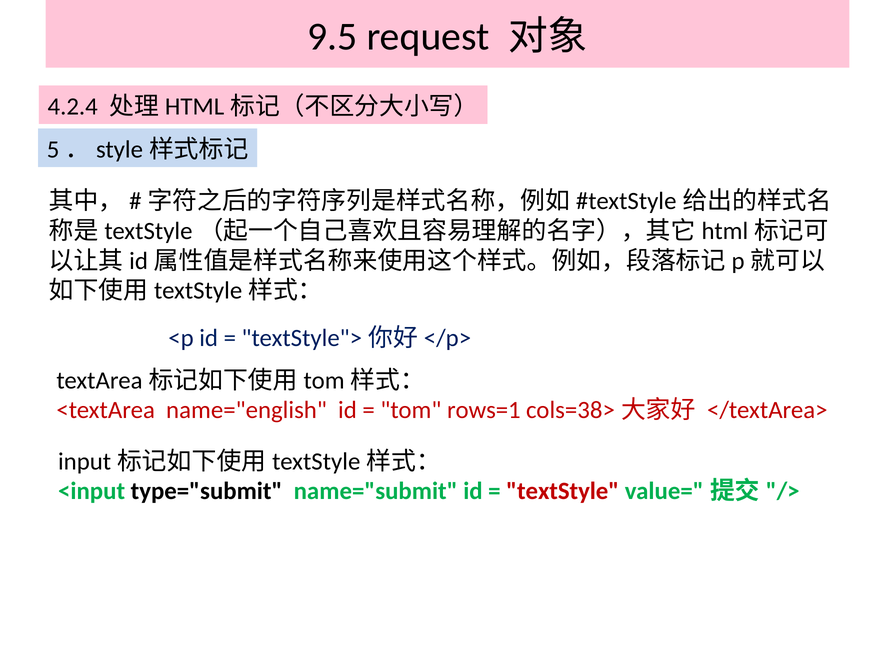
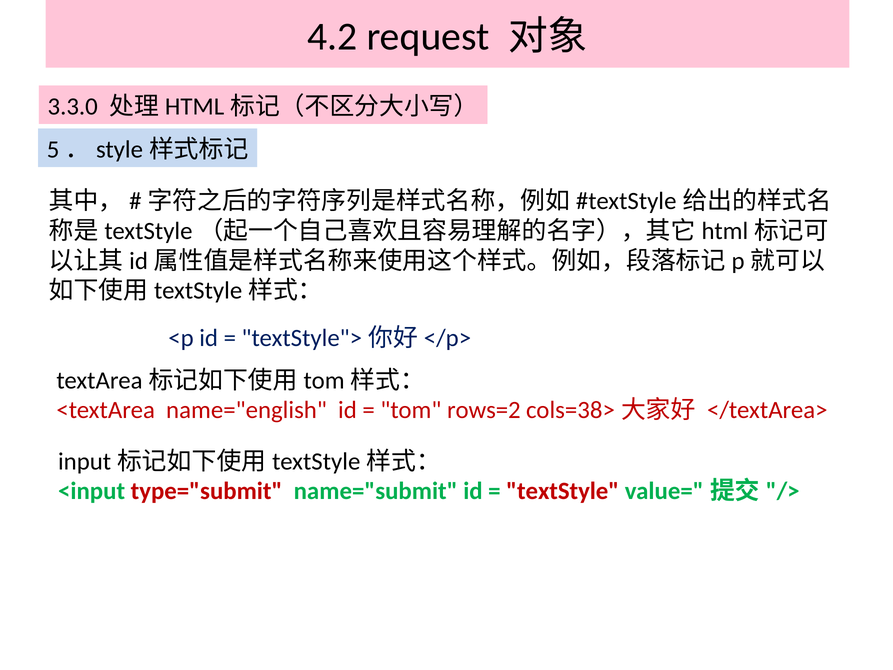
9.5: 9.5 -> 4.2 (332, 37)
4.2.4: 4.2.4 -> 3.3.0 (73, 106)
rows=1: rows=1 -> rows=2 (484, 410)
type="submit colour: black -> red (207, 491)
